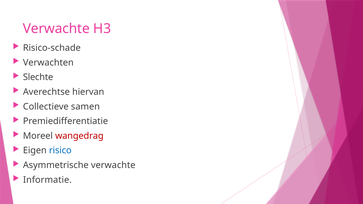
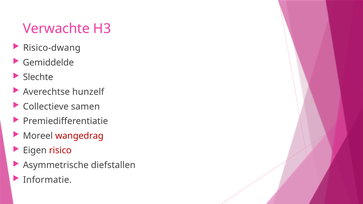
Risico-schade: Risico-schade -> Risico-dwang (52, 48)
Verwachten: Verwachten -> Gemiddelde (48, 63)
hiervan: hiervan -> hunzelf (88, 92)
risico colour: blue -> red (60, 151)
Asymmetrische verwachte: verwachte -> diefstallen (113, 165)
